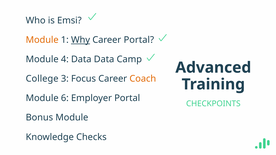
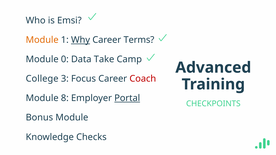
Career Portal: Portal -> Terms (139, 40)
4: 4 -> 0 (65, 59)
Data Data: Data -> Take (104, 59)
Coach colour: orange -> red (143, 79)
6: 6 -> 8 (65, 98)
Portal underline: none -> present (127, 98)
